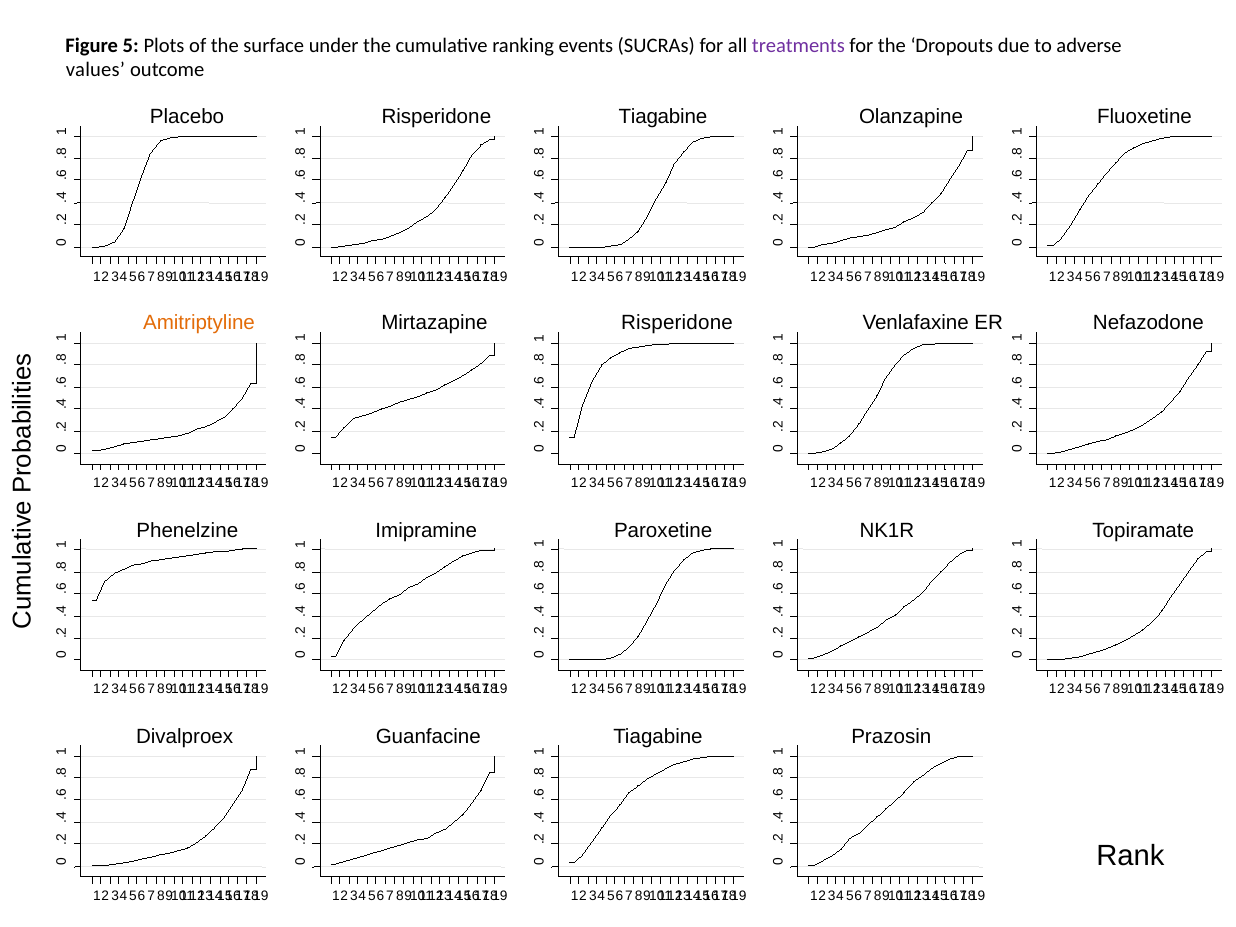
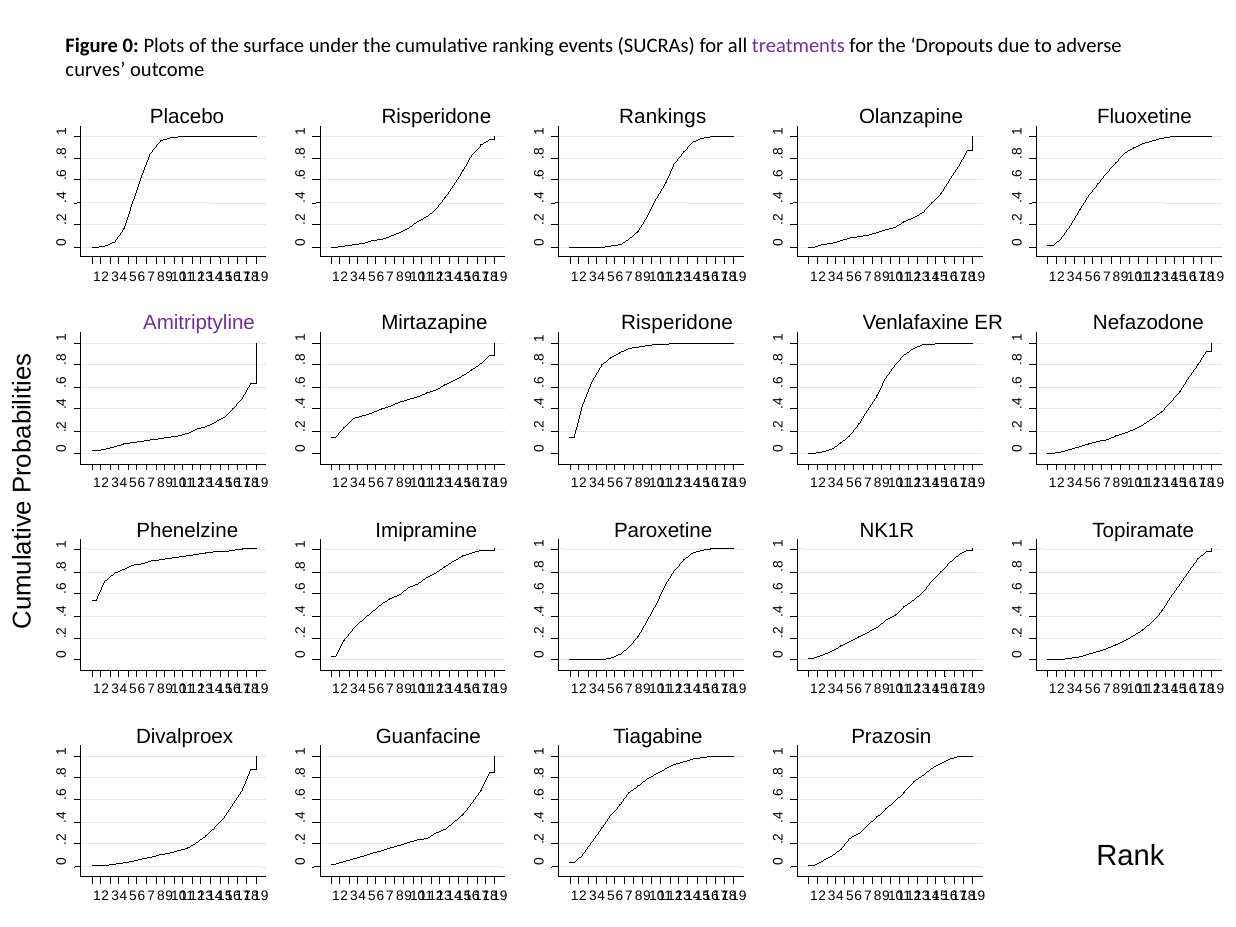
Figure 5: 5 -> 0 (131, 45)
values: values -> curves (95, 70)
Risperidone Tiagabine: Tiagabine -> Rankings (663, 117)
Amitriptyline colour: orange -> purple (199, 323)
